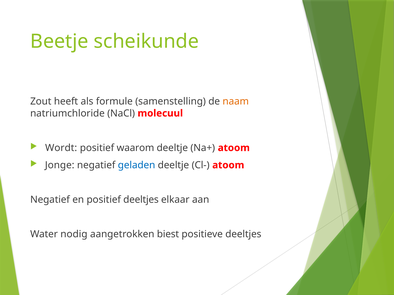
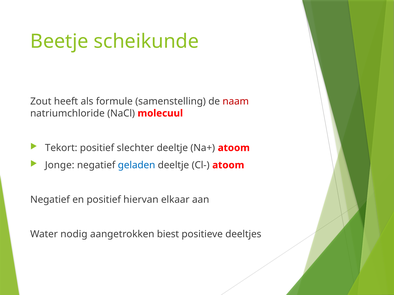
naam colour: orange -> red (236, 102)
Wordt: Wordt -> Tekort (61, 148)
waarom: waarom -> slechter (135, 148)
positief deeltjes: deeltjes -> hiervan (141, 200)
